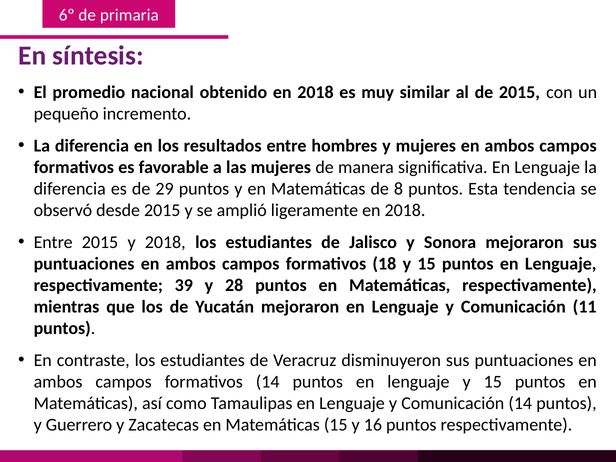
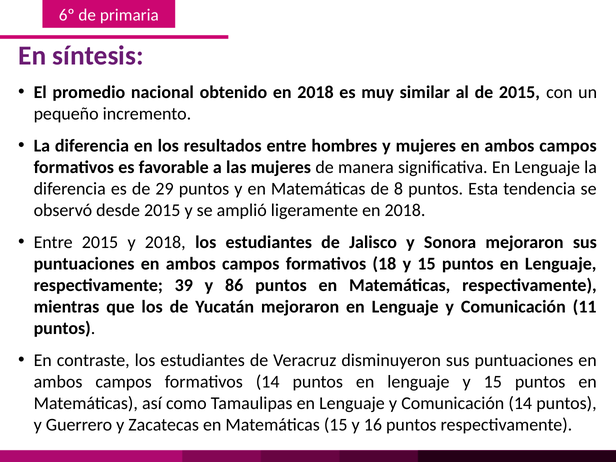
28: 28 -> 86 (234, 285)
